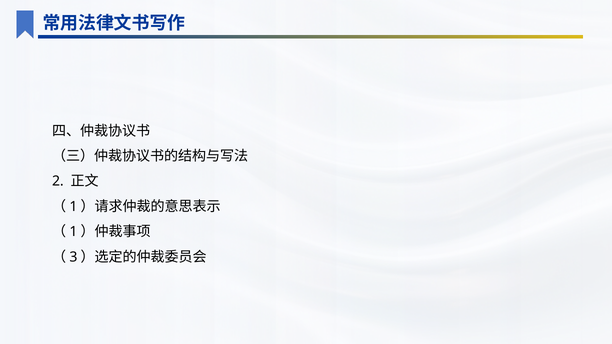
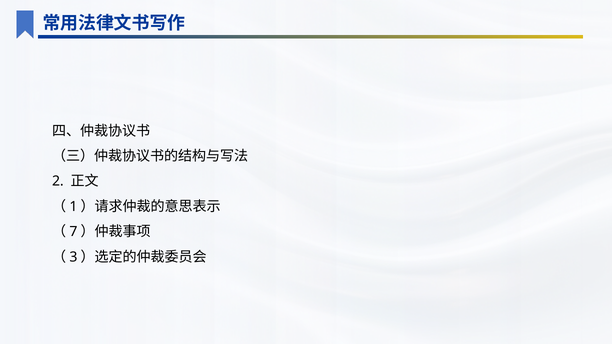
1: 1 -> 7 (73, 232)
